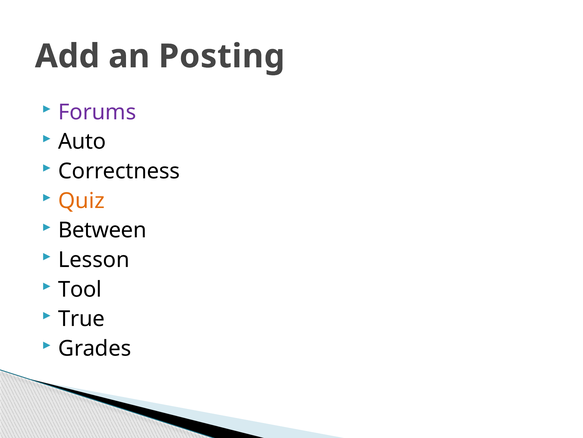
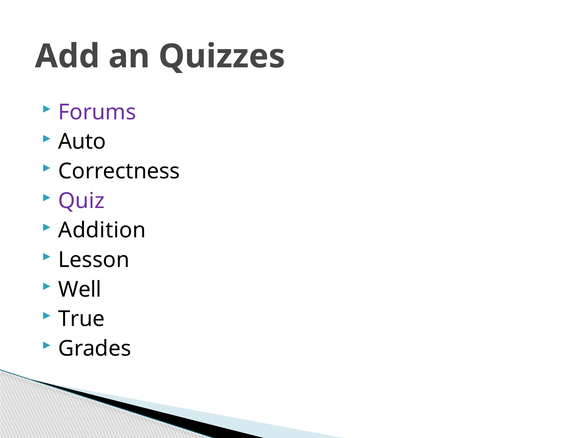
Posting: Posting -> Quizzes (222, 56)
Quiz colour: orange -> purple (81, 200)
Between: Between -> Addition (102, 230)
Tool: Tool -> Well (80, 289)
